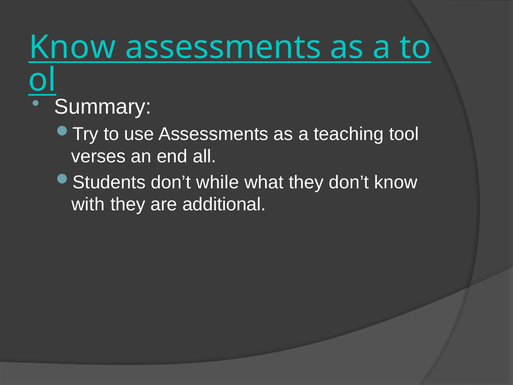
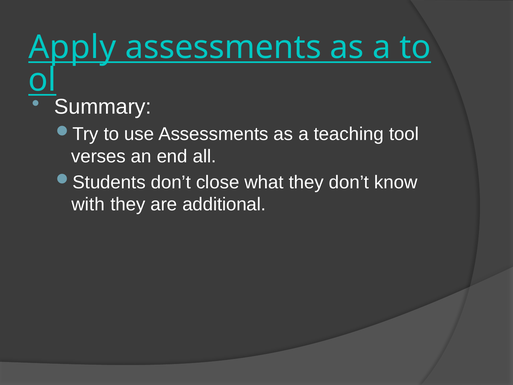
Know: Know -> Apply (72, 47)
while: while -> close (218, 182)
